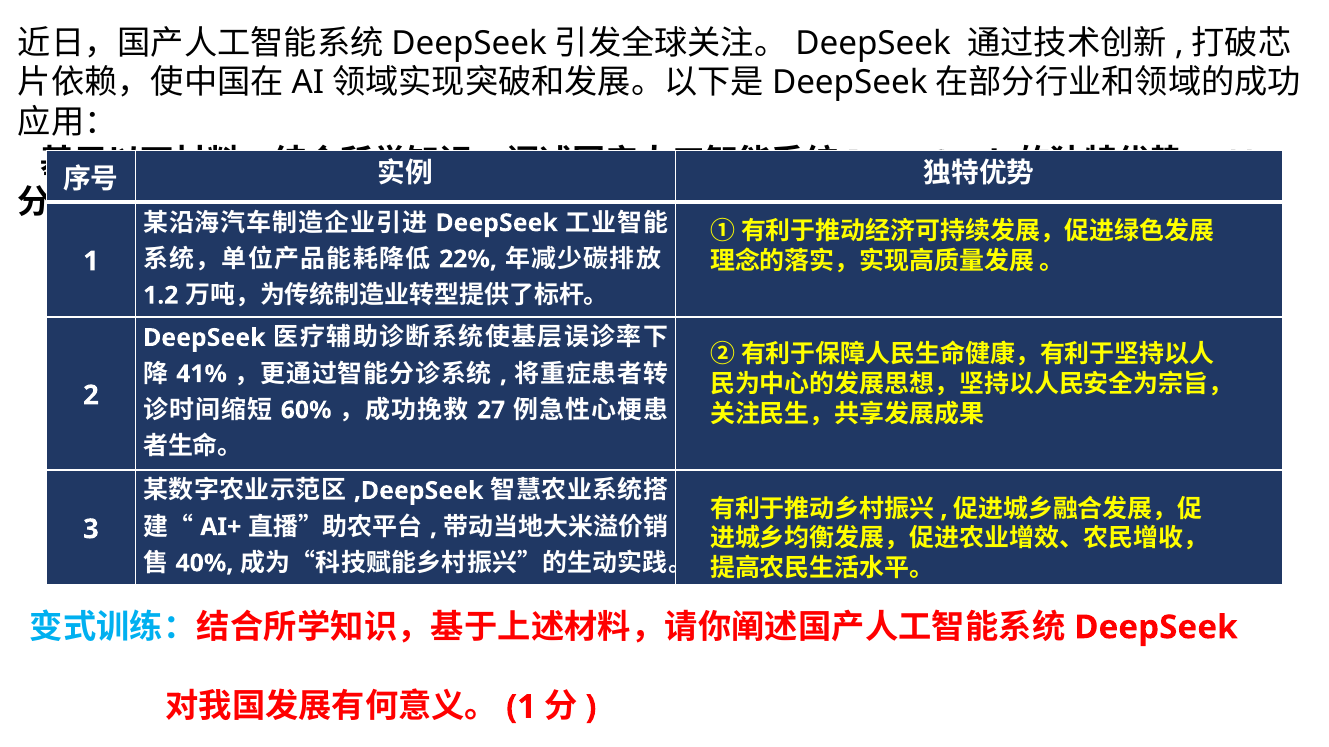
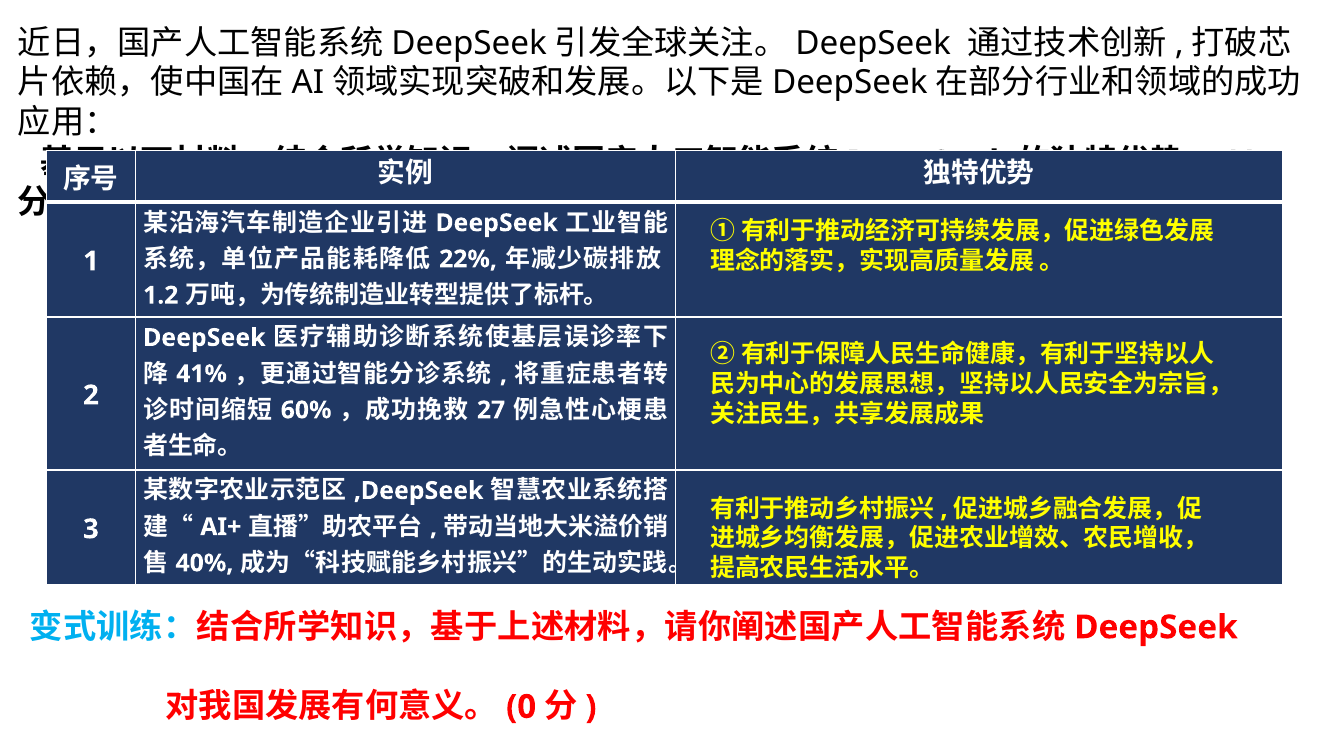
1: 1 -> 0 (521, 708)
